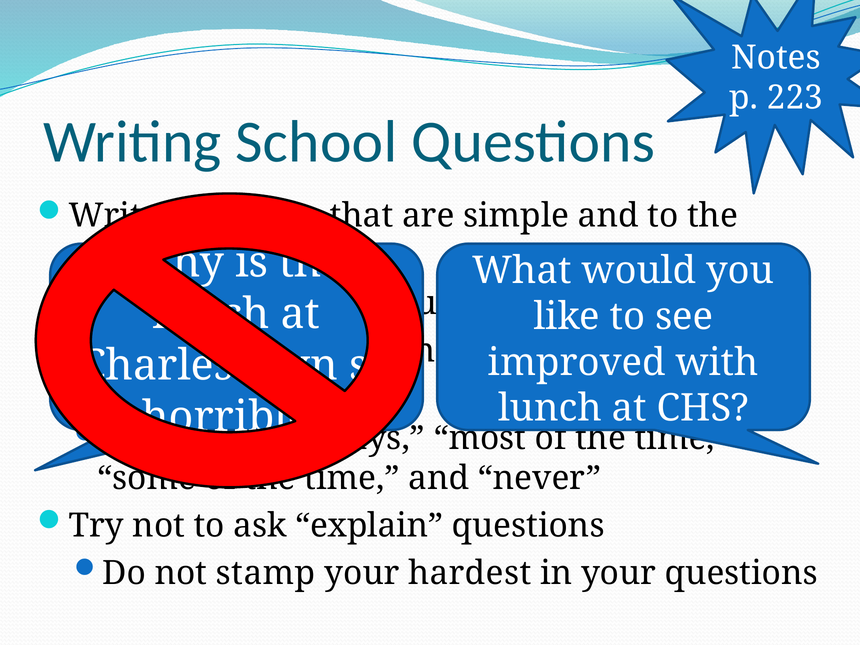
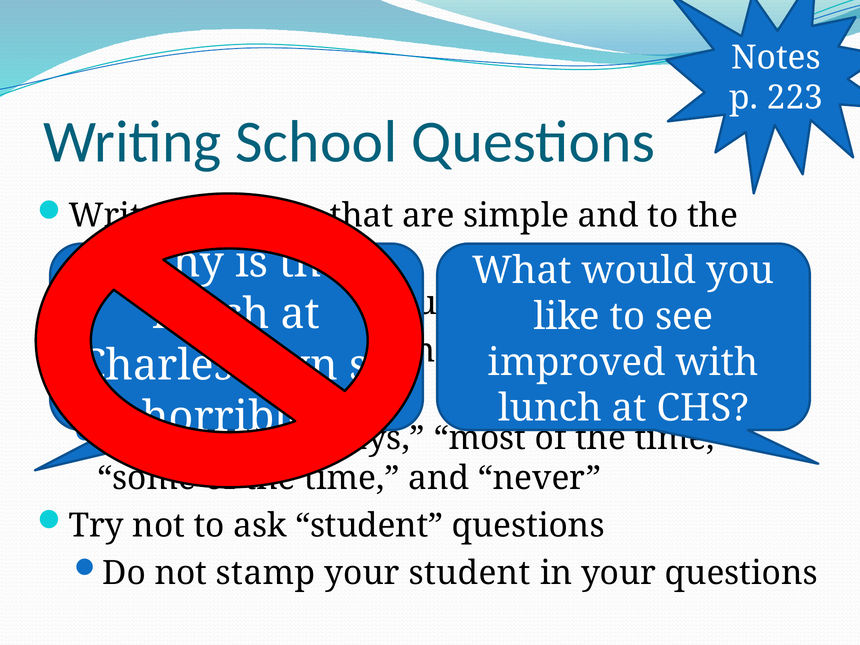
ask explain: explain -> student (369, 526)
your hardest: hardest -> student (470, 573)
